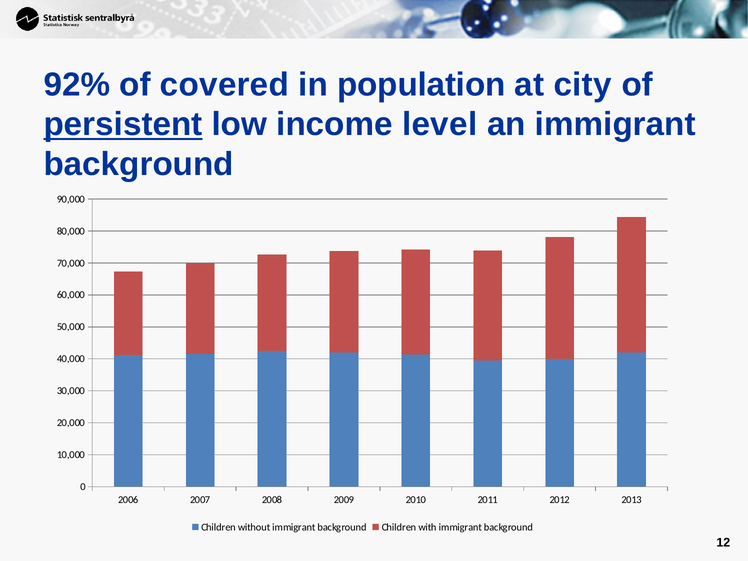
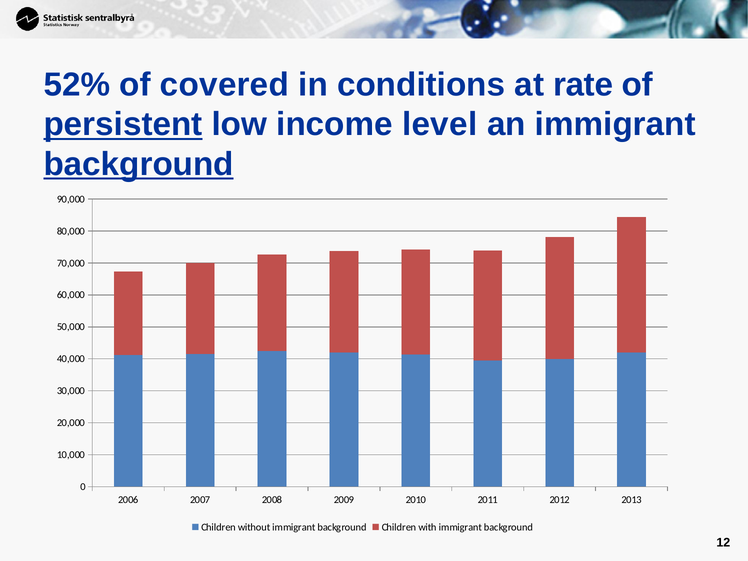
92%: 92% -> 52% (77, 85)
population: population -> conditions (421, 85)
city: city -> rate (583, 85)
background underline: none -> present (139, 164)
